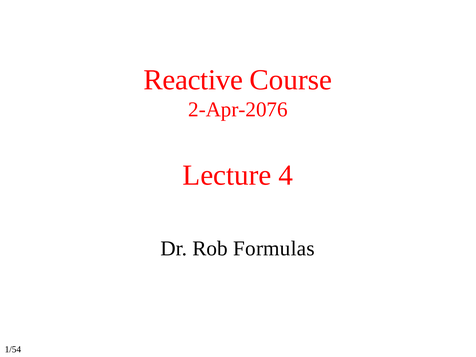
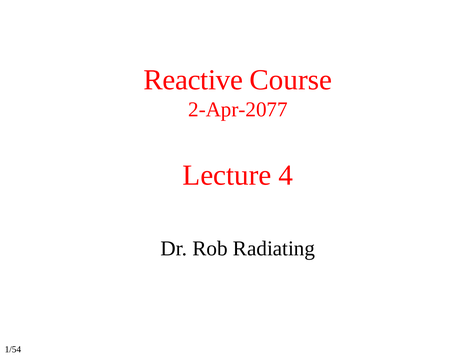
2-Apr-2076: 2-Apr-2076 -> 2-Apr-2077 (238, 110)
Formulas: Formulas -> Radiating (274, 248)
